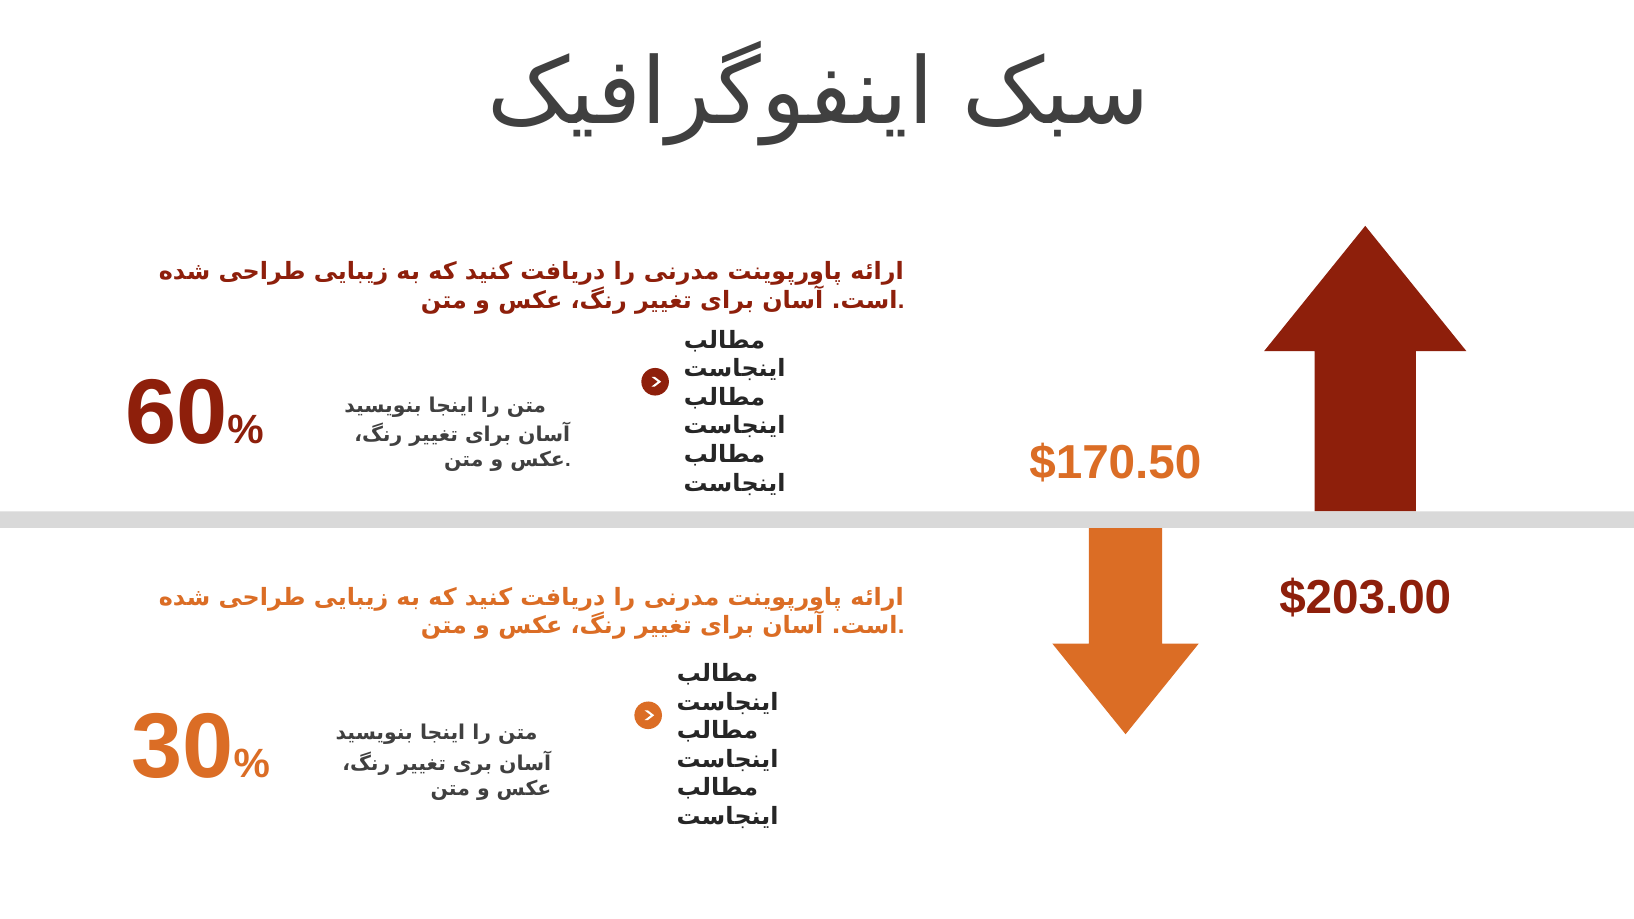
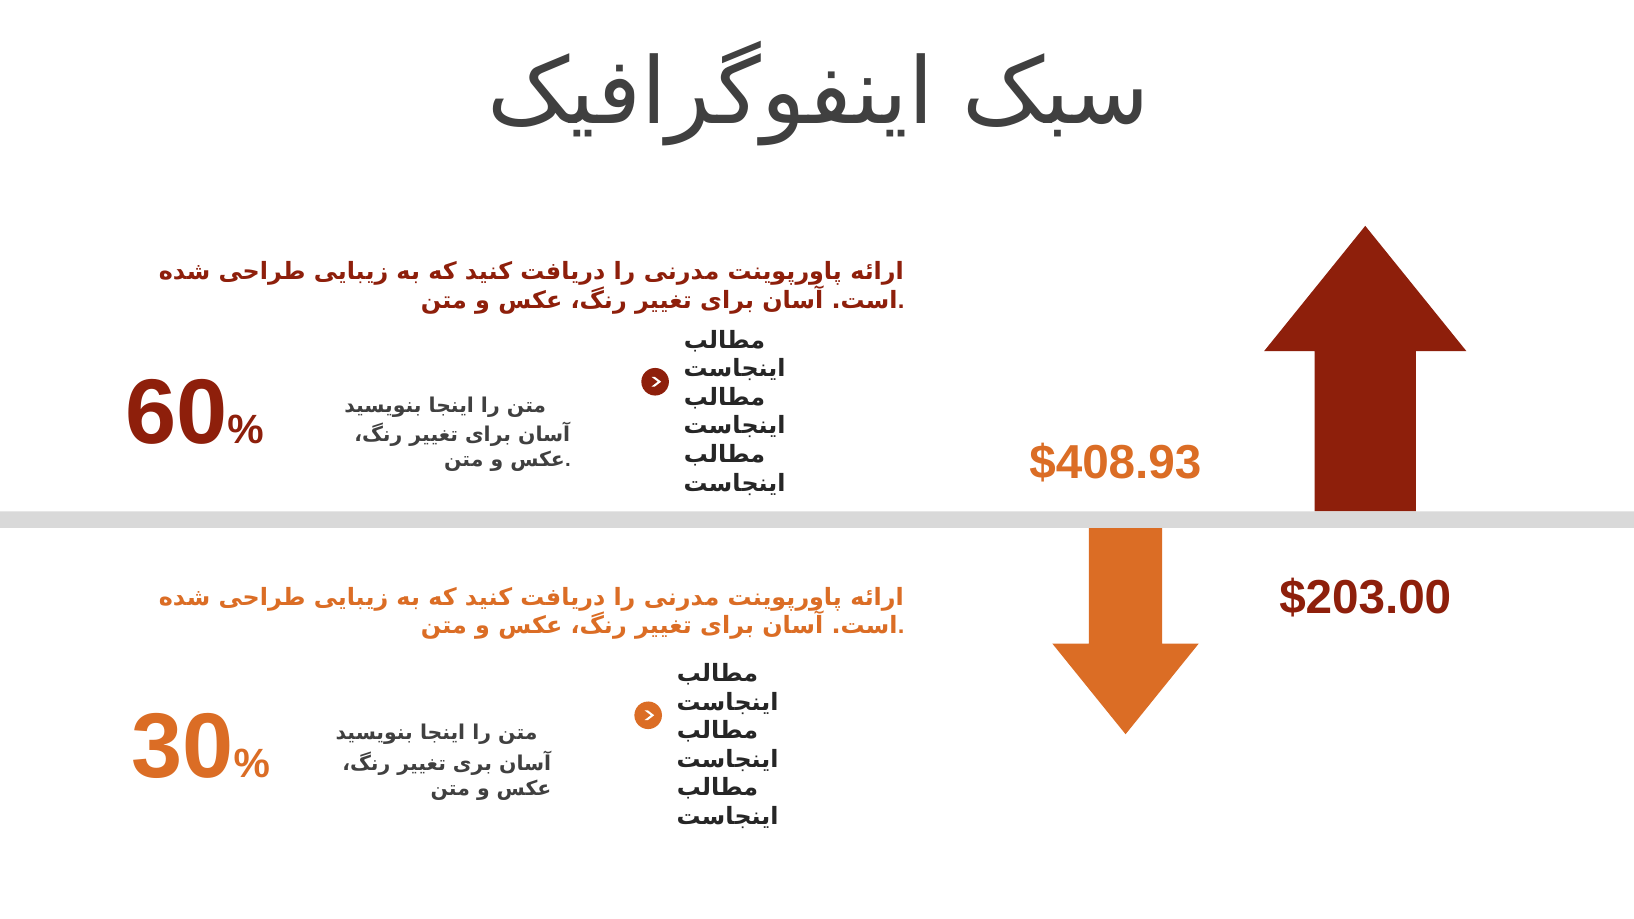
$170.50: $170.50 -> $408.93 (1115, 463)
